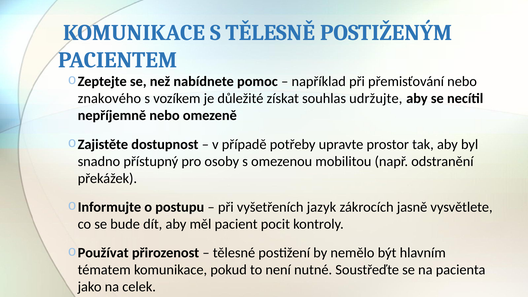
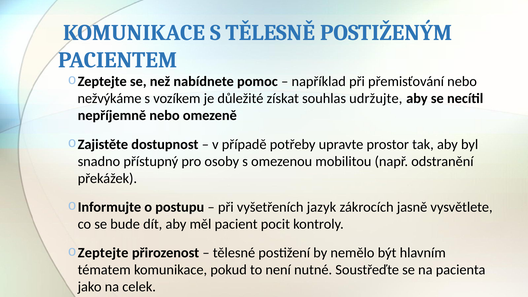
znakového: znakového -> nežvýkáme (110, 99)
Používat: Používat -> Zeptejte (103, 253)
